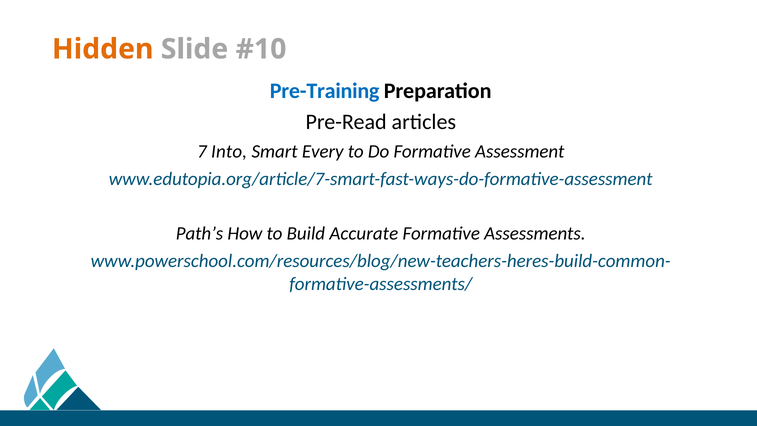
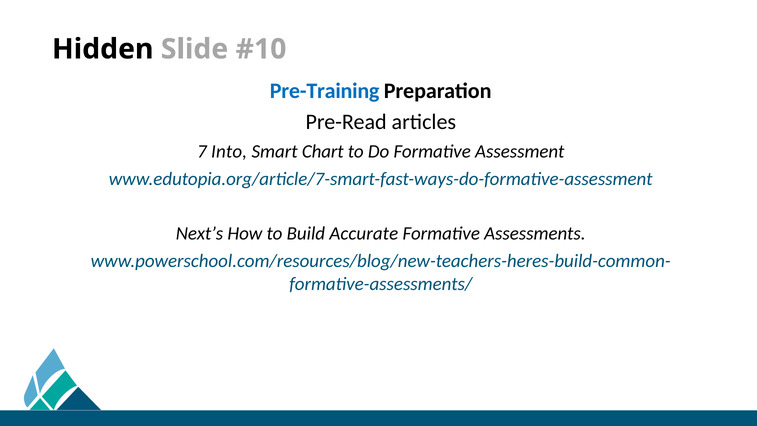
Hidden colour: orange -> black (103, 49)
Every: Every -> Chart (323, 151)
Path’s: Path’s -> Next’s (200, 234)
